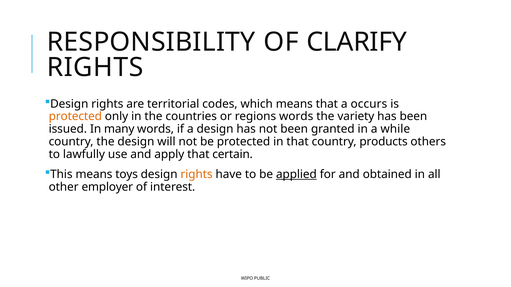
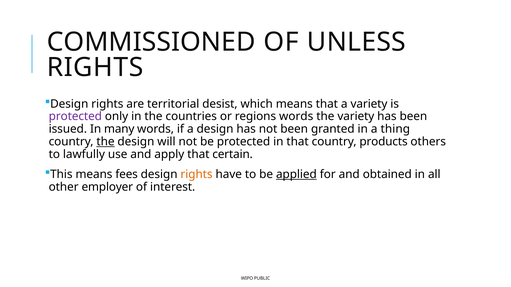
RESPONSIBILITY: RESPONSIBILITY -> COMMISSIONED (151, 42)
CLARIFY: CLARIFY -> UNLESS (356, 42)
codes: codes -> desist (220, 104)
a occurs: occurs -> variety (369, 104)
protected colour: orange -> purple (75, 117)
while: while -> thing (395, 129)
the underline: none -> present (106, 142)
toys: toys -> fees (127, 175)
